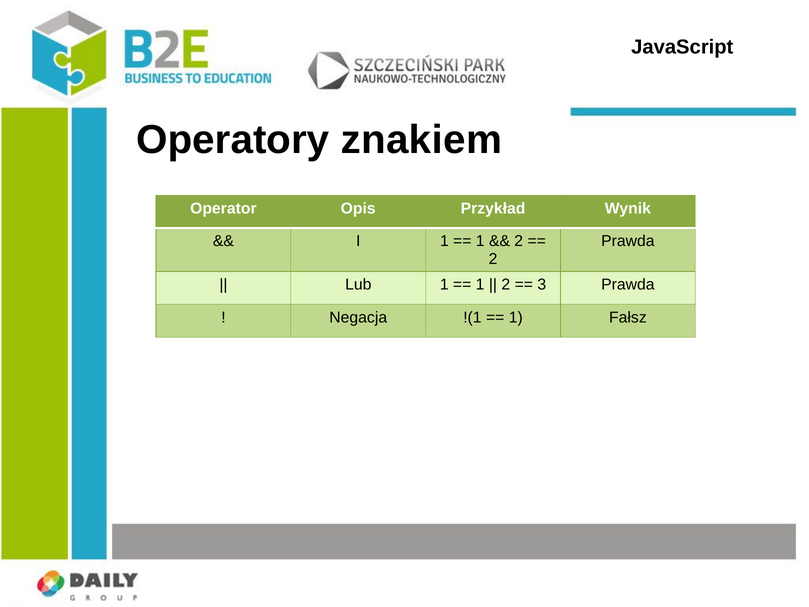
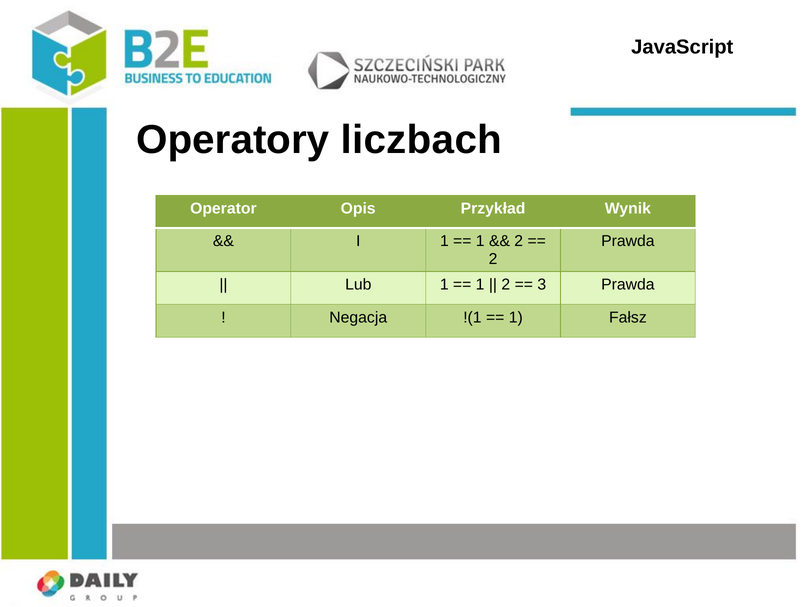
znakiem: znakiem -> liczbach (421, 140)
